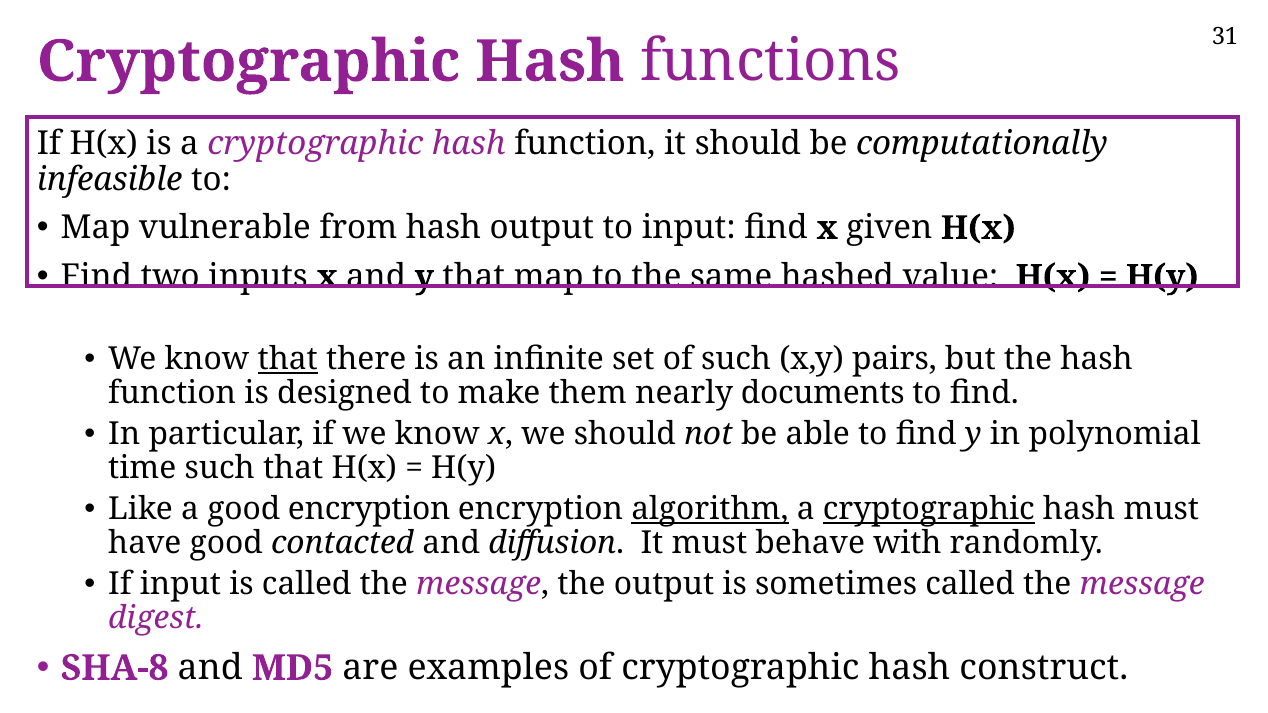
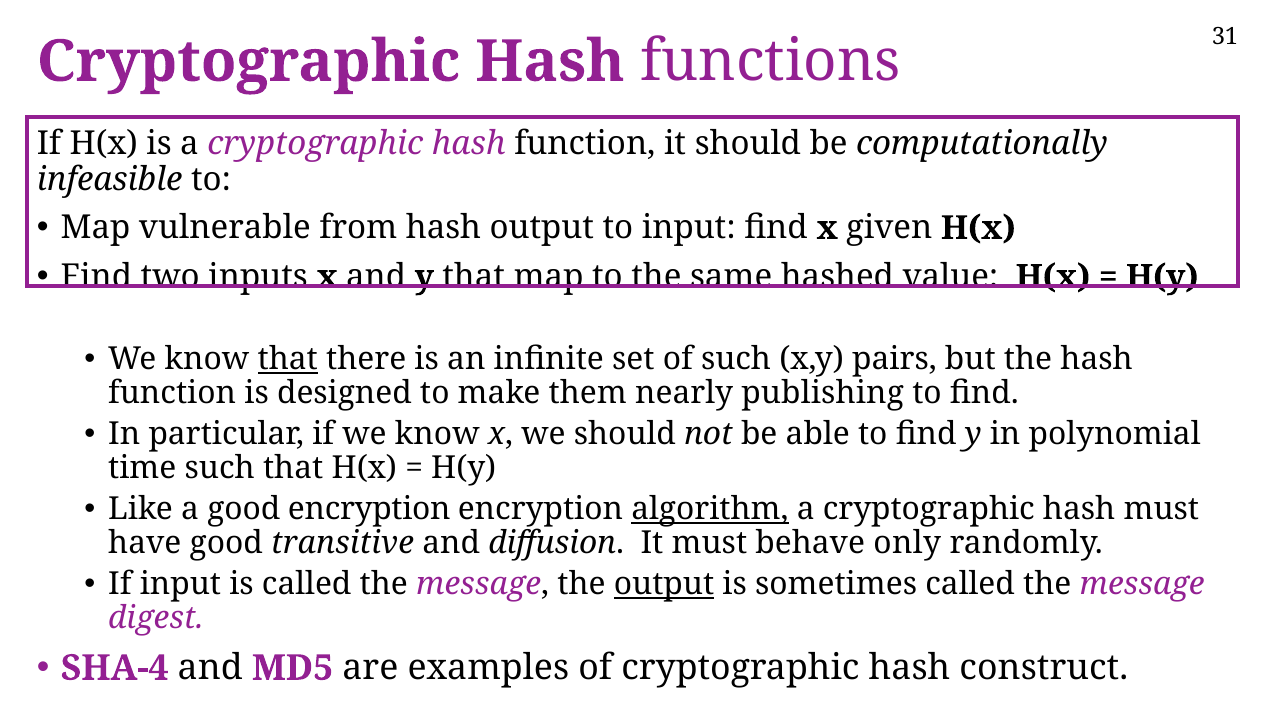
documents: documents -> publishing (823, 394)
cryptographic underline: present -> none (929, 509)
contacted: contacted -> transitive (342, 544)
with: with -> only (907, 544)
output underline: none -> present (664, 584)
SHA-8: SHA-8 -> SHA-4 (115, 668)
